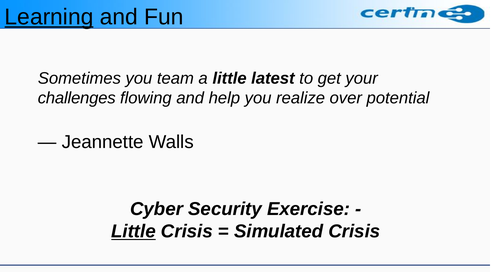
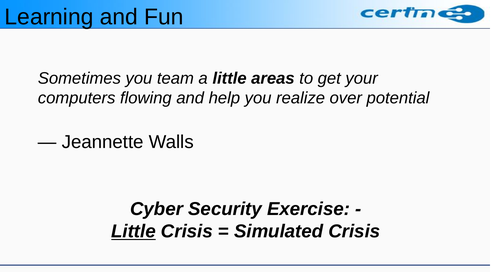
Learning underline: present -> none (49, 17)
latest: latest -> areas (273, 78)
challenges: challenges -> computers (77, 98)
